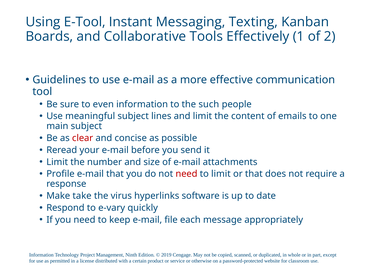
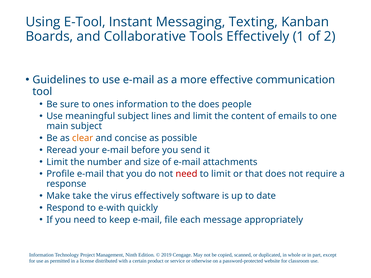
even: even -> ones (103, 104)
the such: such -> does (209, 104)
clear colour: red -> orange (83, 138)
virus hyperlinks: hyperlinks -> effectively (157, 196)
e-vary: e-vary -> e-with (112, 208)
